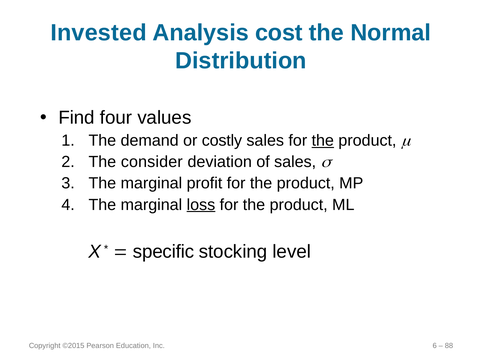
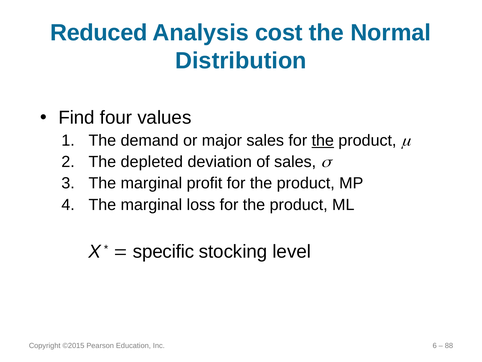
Invested: Invested -> Reduced (99, 33)
costly: costly -> major (222, 140)
consider: consider -> depleted (152, 162)
loss underline: present -> none (201, 204)
